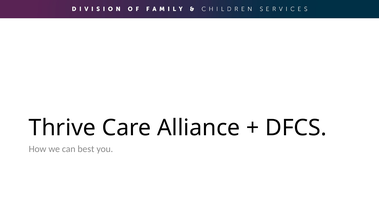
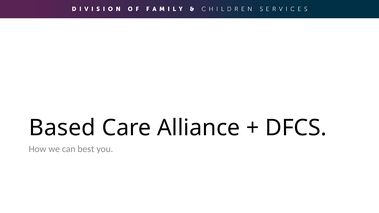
Thrive: Thrive -> Based (62, 128)
